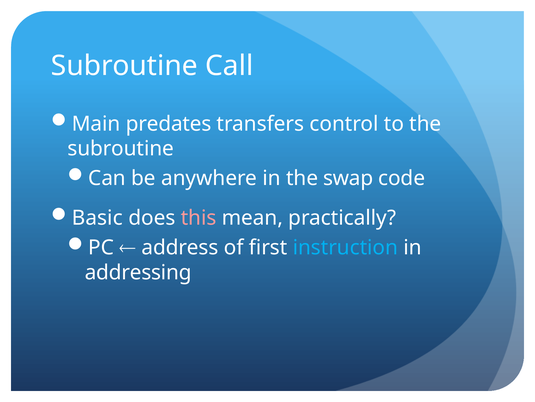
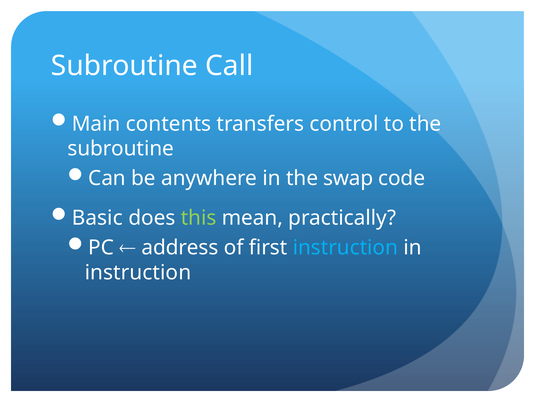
predates: predates -> contents (168, 124)
this colour: pink -> light green (199, 218)
addressing: addressing -> instruction (138, 272)
